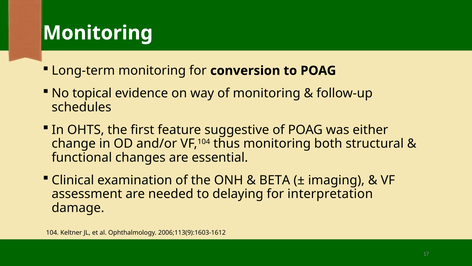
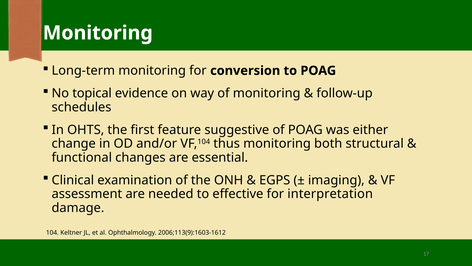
BETA: BETA -> EGPS (275, 180)
delaying: delaying -> effective (238, 194)
